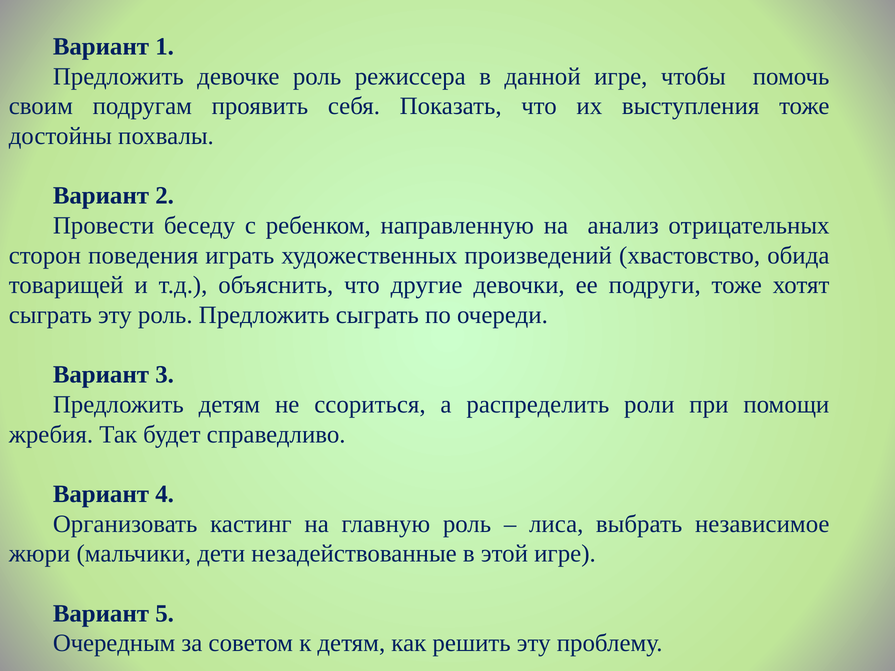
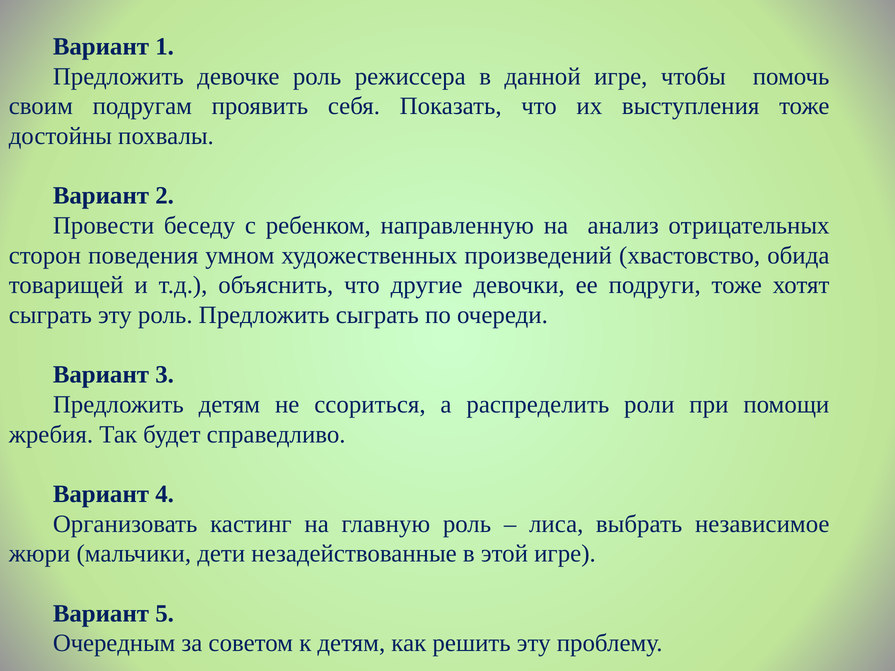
играть: играть -> умном (240, 255)
